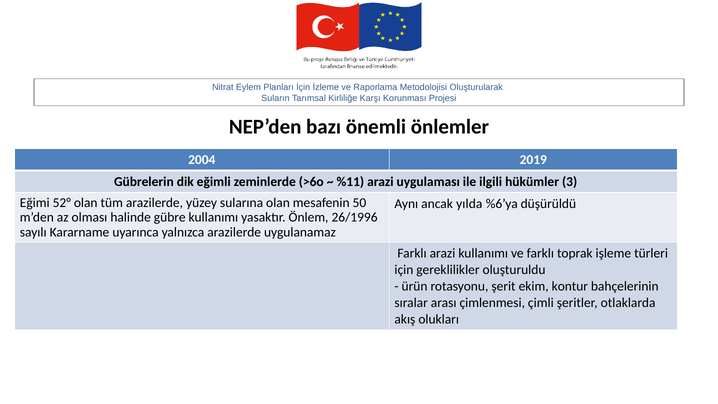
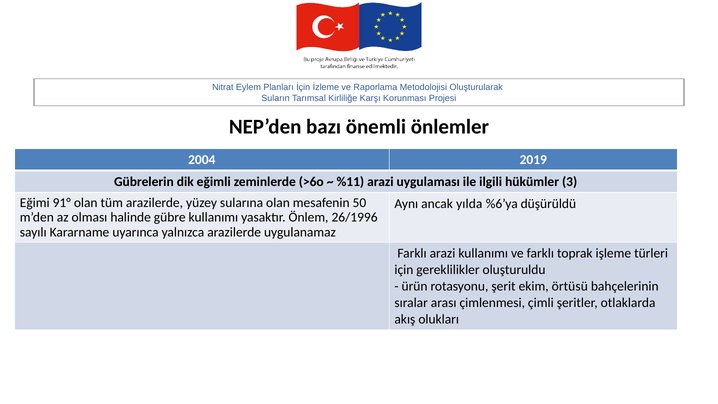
52°: 52° -> 91° (62, 203)
kontur: kontur -> örtüsü (570, 286)
